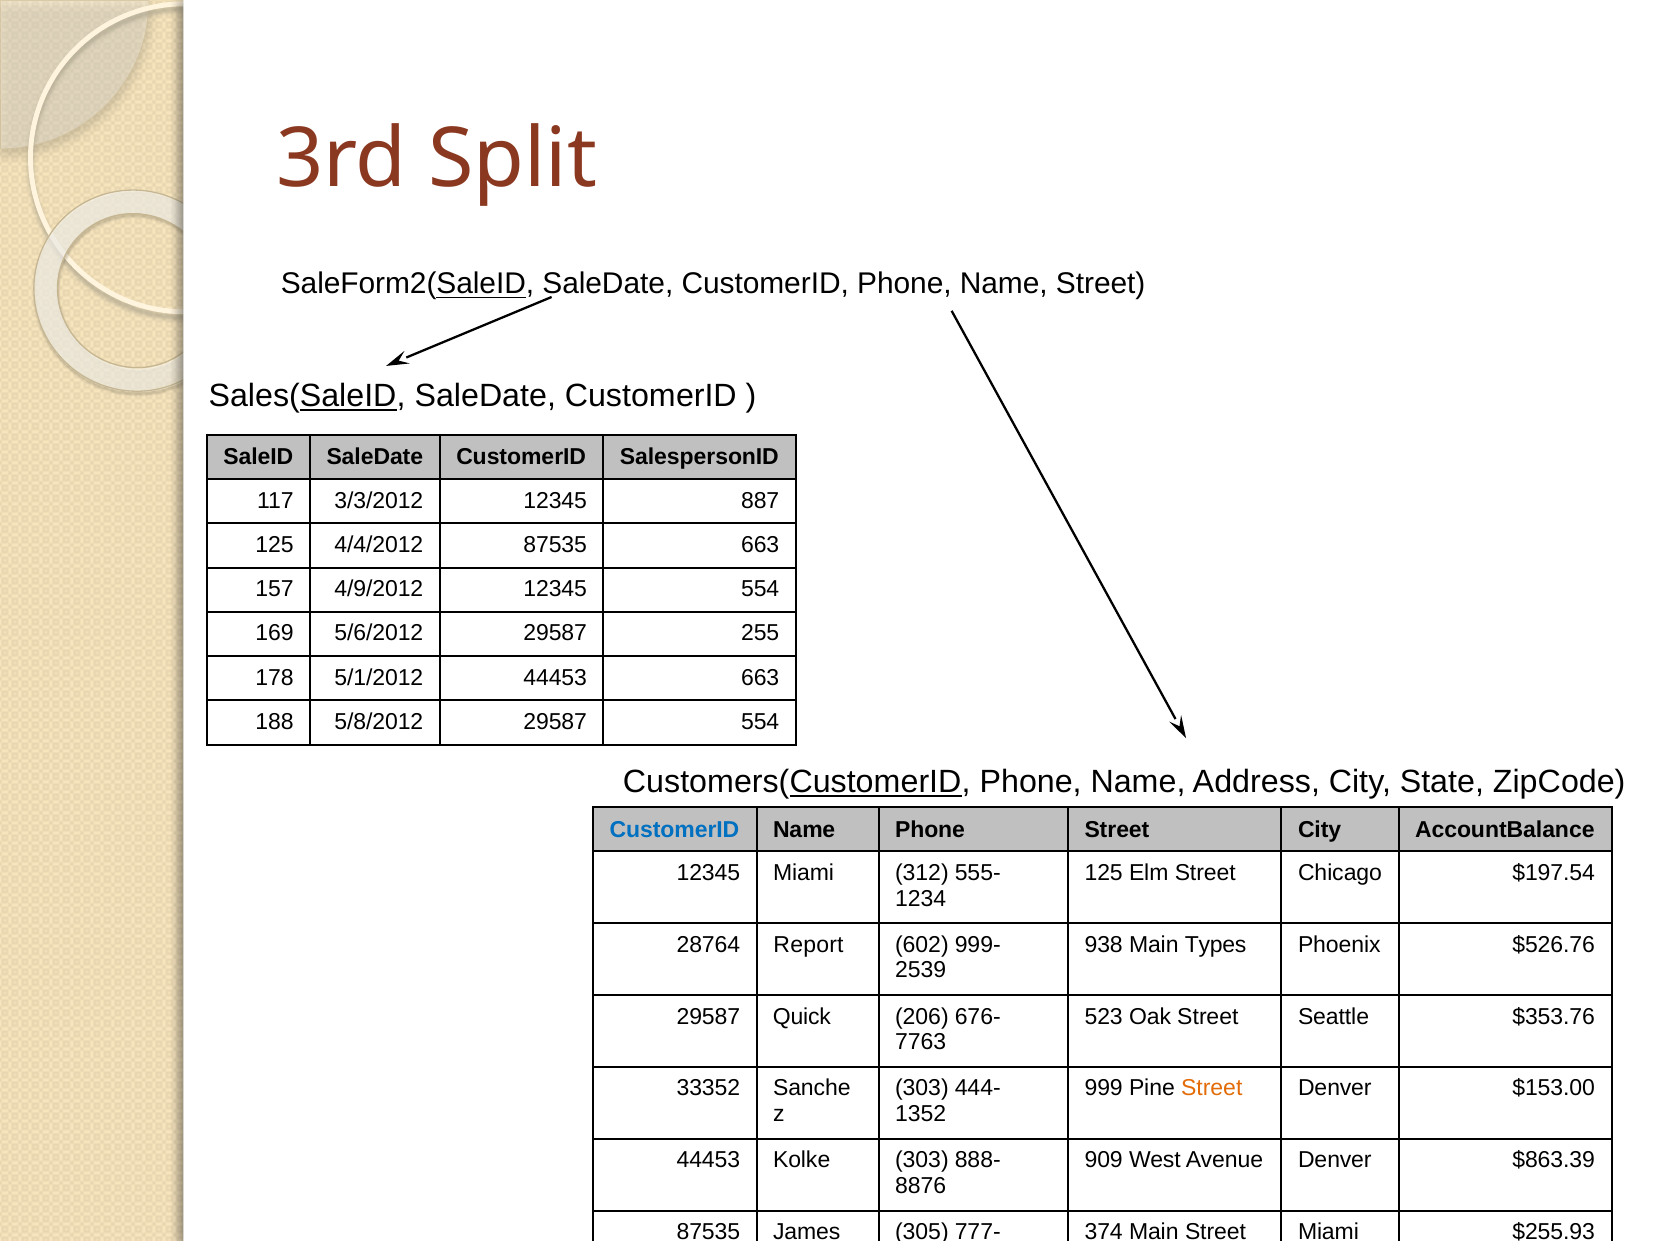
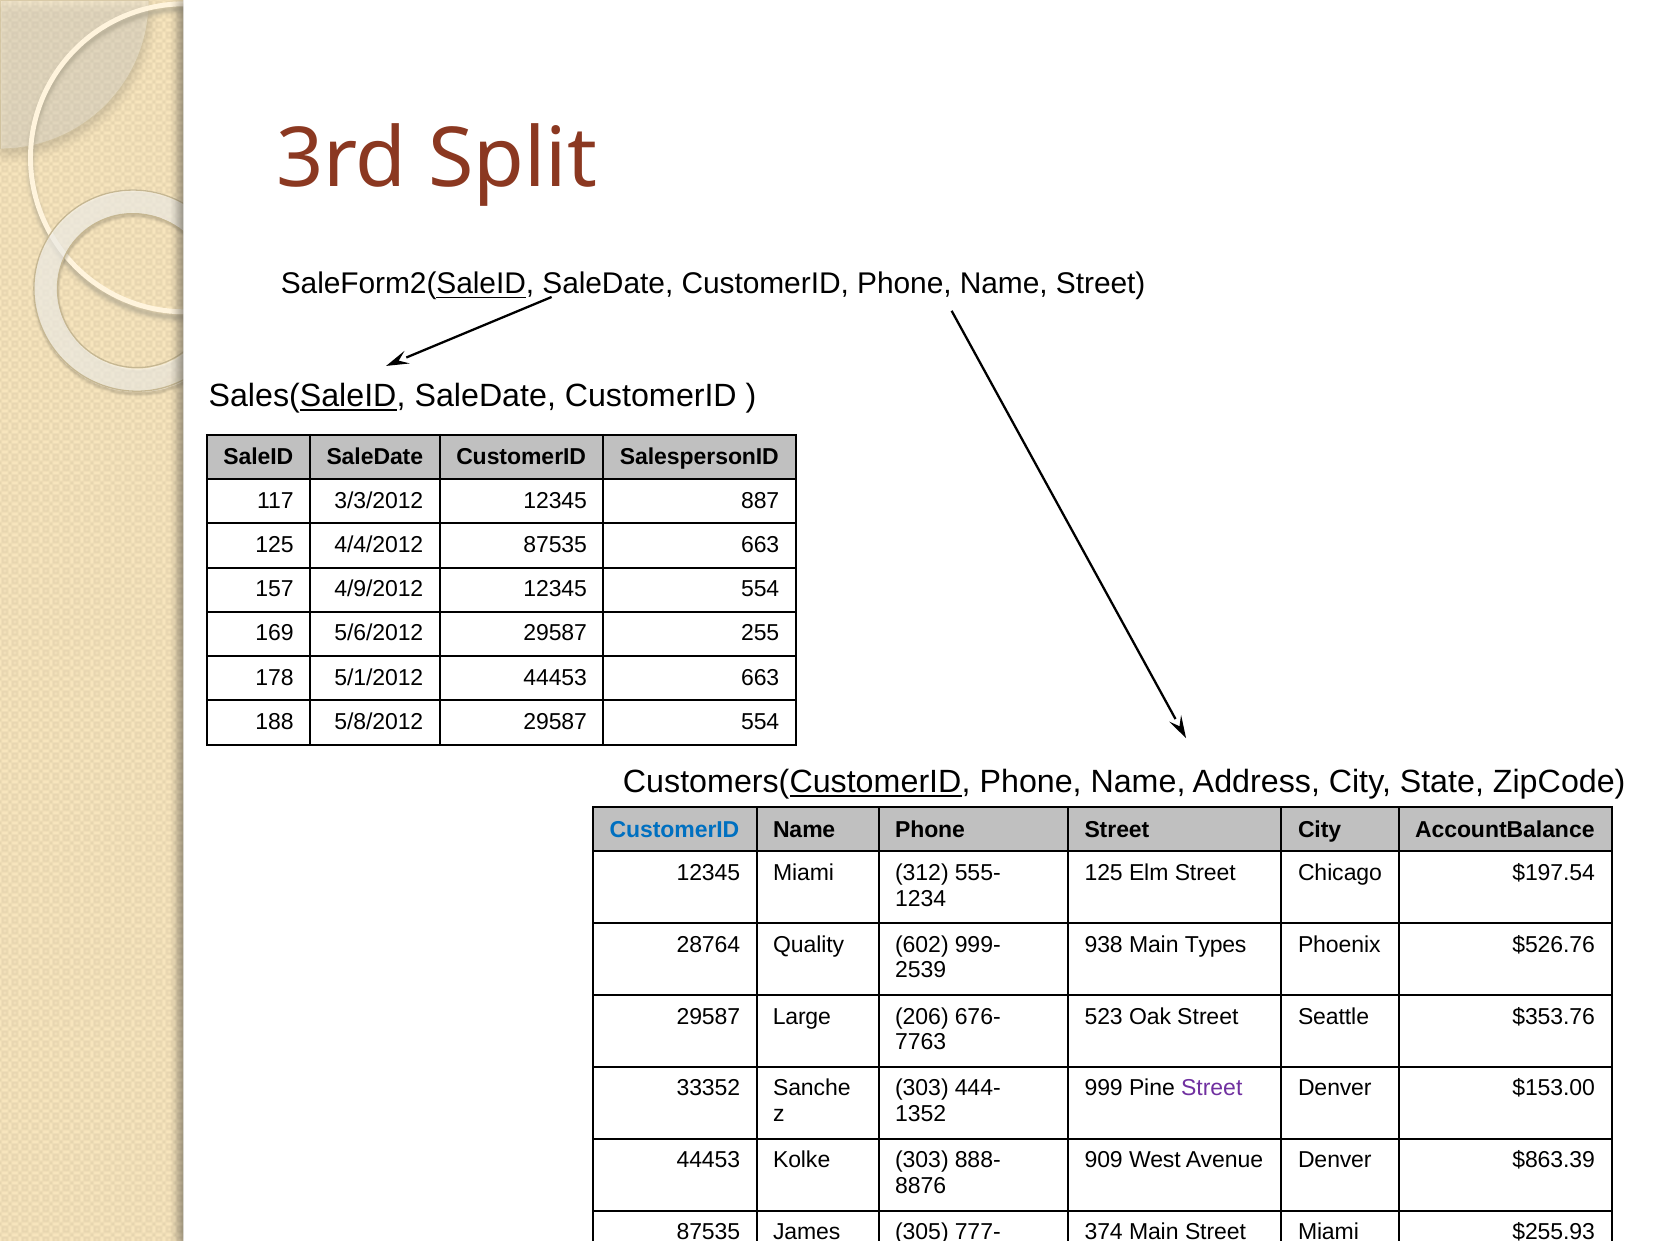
Report: Report -> Quality (809, 945)
Quick: Quick -> Large (802, 1017)
Street colour: orange -> purple (1212, 1089)
